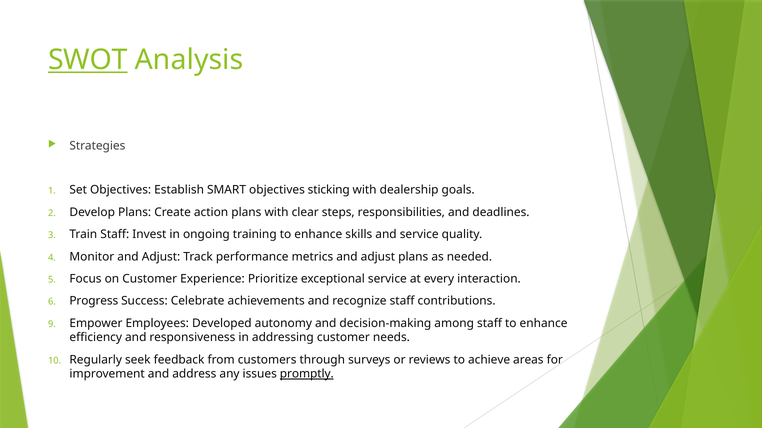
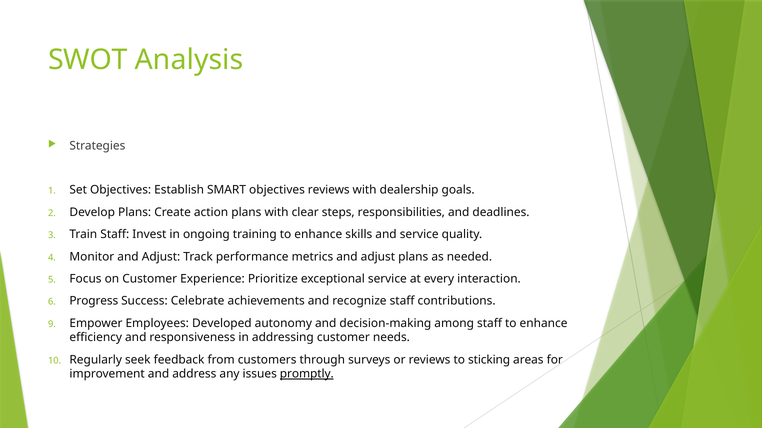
SWOT underline: present -> none (88, 60)
objectives sticking: sticking -> reviews (329, 190)
achieve: achieve -> sticking (489, 360)
